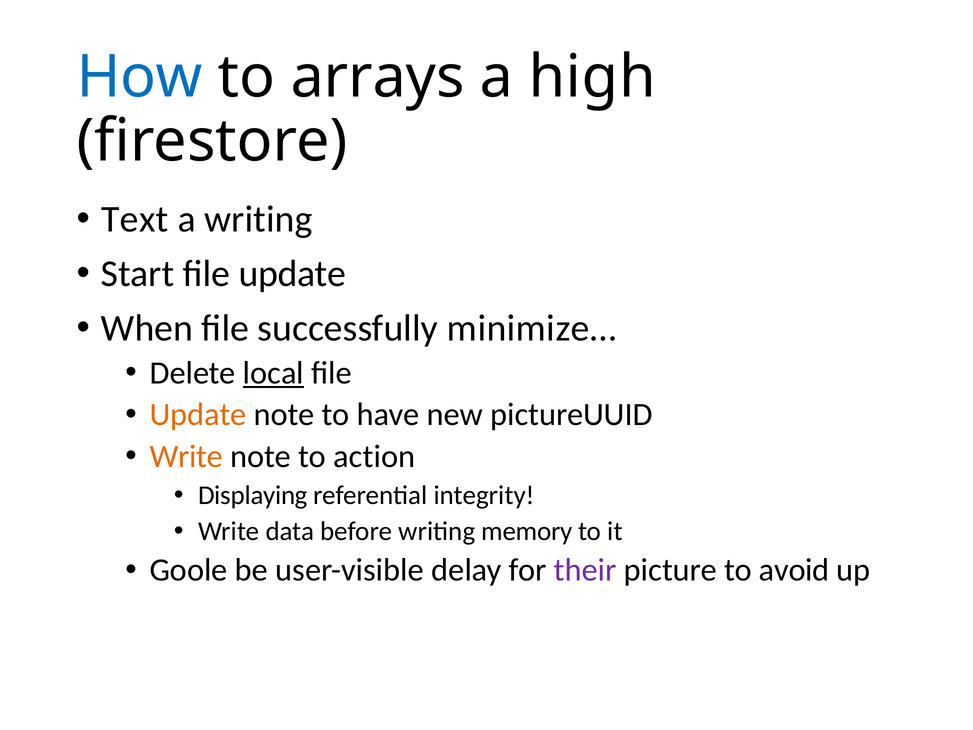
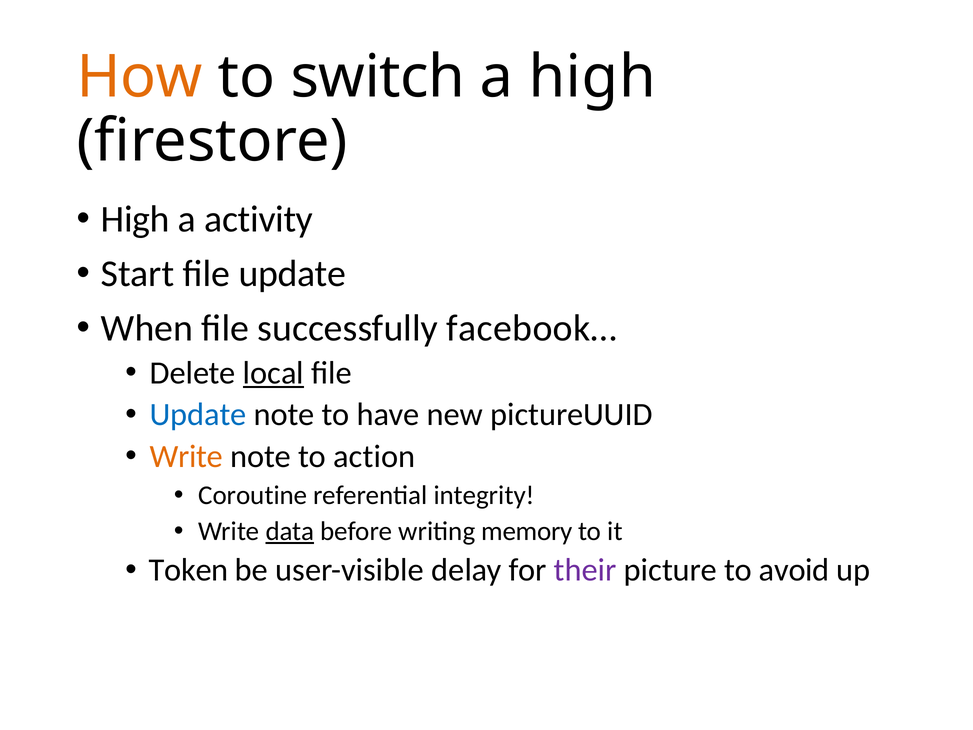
How colour: blue -> orange (140, 77)
arrays: arrays -> switch (378, 77)
Text: Text -> High (135, 219)
a writing: writing -> activity (259, 219)
minimize…: minimize… -> facebook… (532, 328)
Update colour: orange -> blue (198, 415)
Displaying: Displaying -> Coroutine (253, 495)
data underline: none -> present (290, 531)
Goole: Goole -> Token (189, 570)
